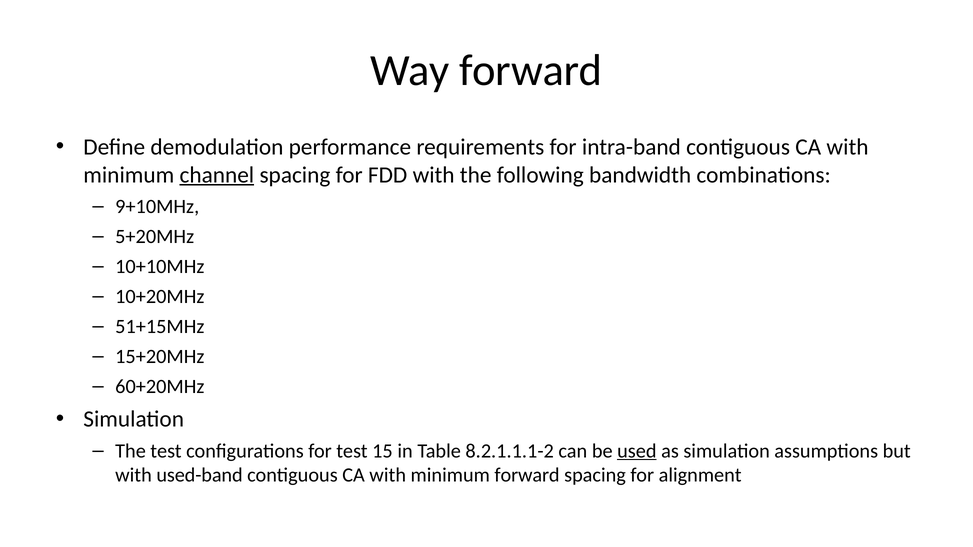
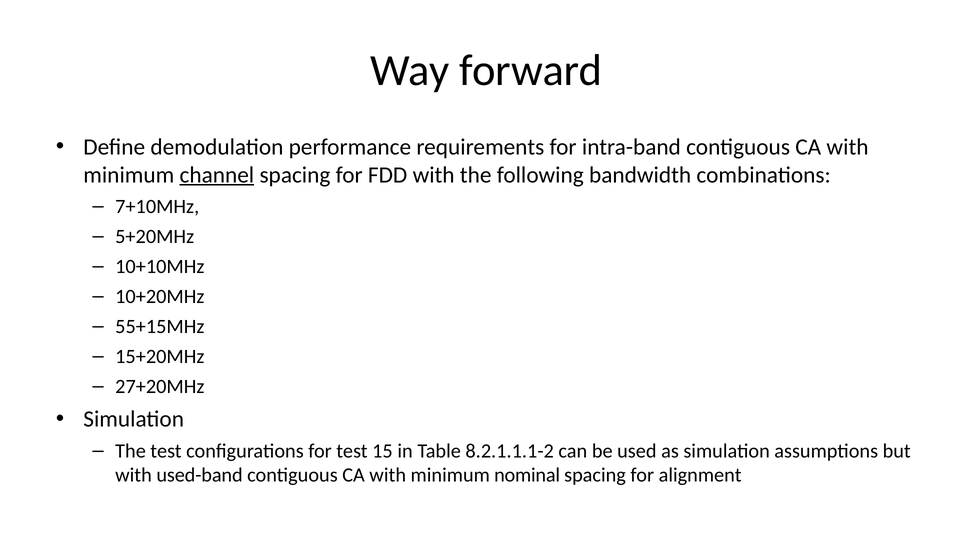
9+10MHz: 9+10MHz -> 7+10MHz (157, 207)
51+15MHz: 51+15MHz -> 55+15MHz (160, 327)
60+20MHz: 60+20MHz -> 27+20MHz (160, 387)
used underline: present -> none (637, 451)
minimum forward: forward -> nominal (527, 475)
